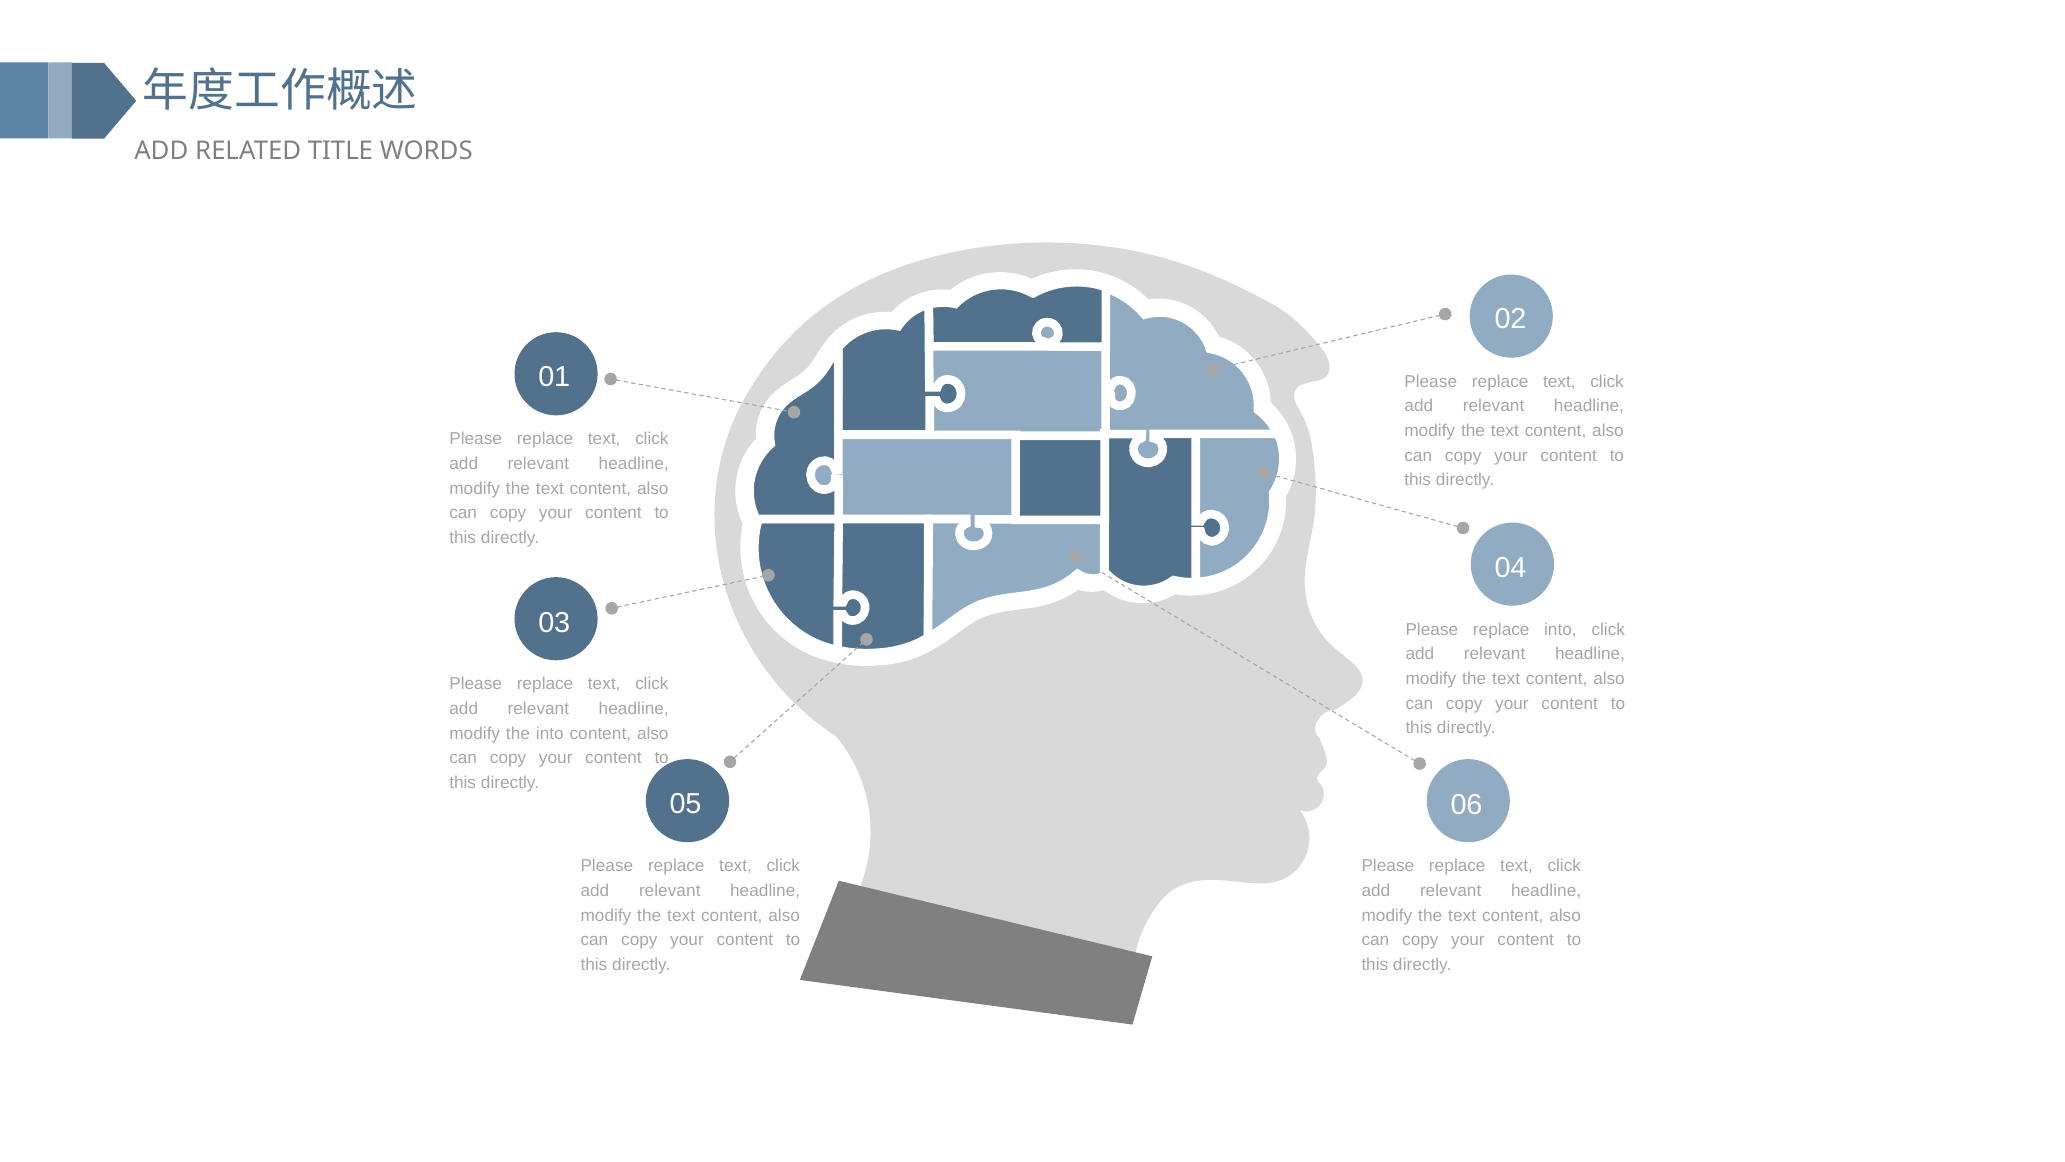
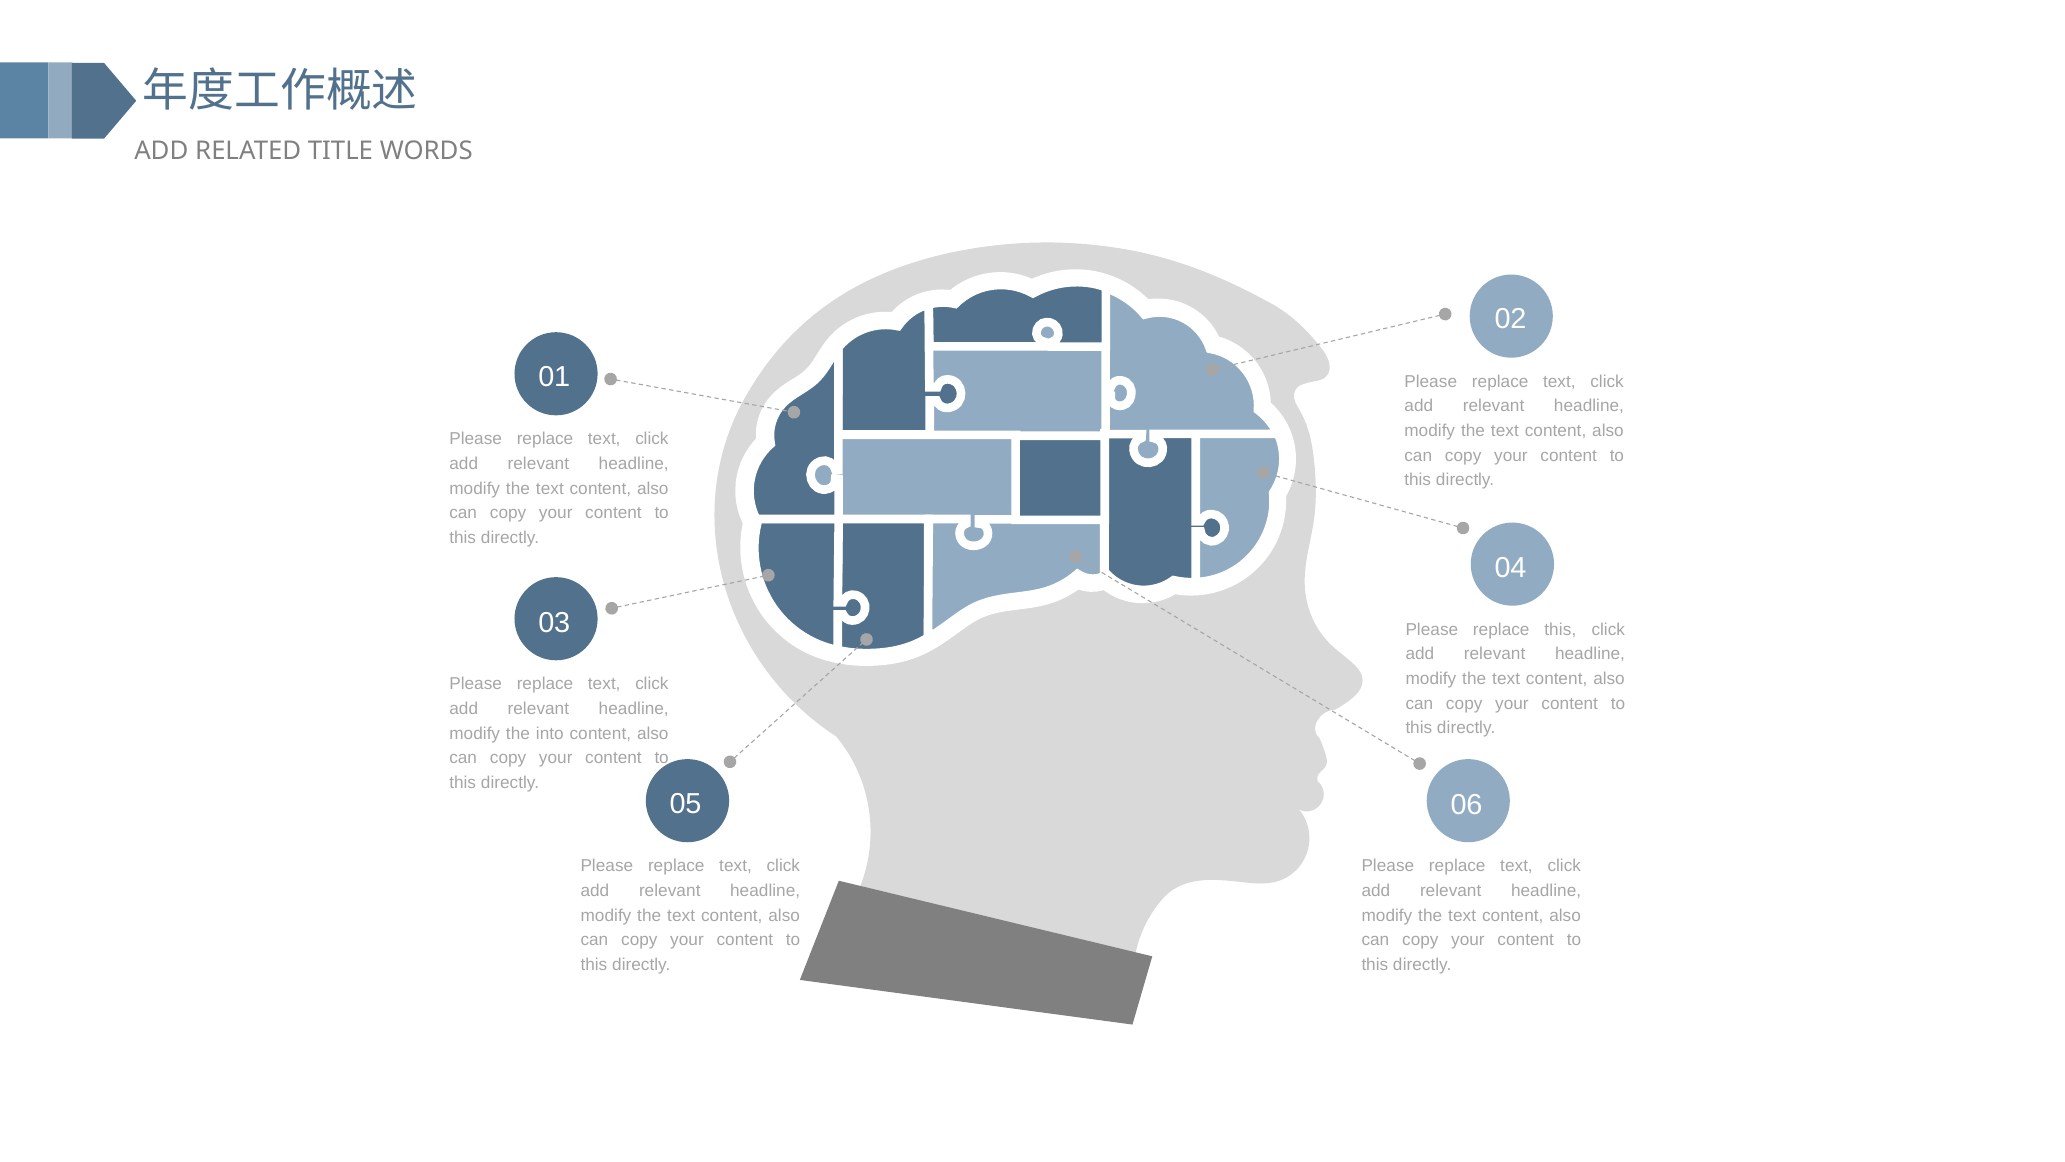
replace into: into -> this (1560, 629)
